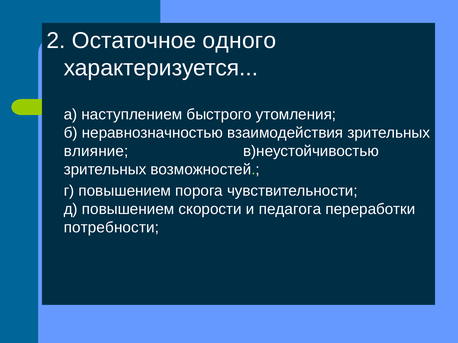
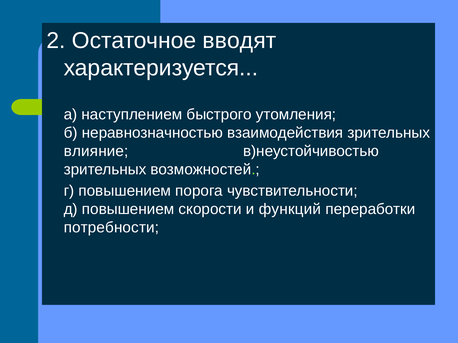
одного: одного -> вводят (239, 41)
педагога: педагога -> функций (290, 209)
